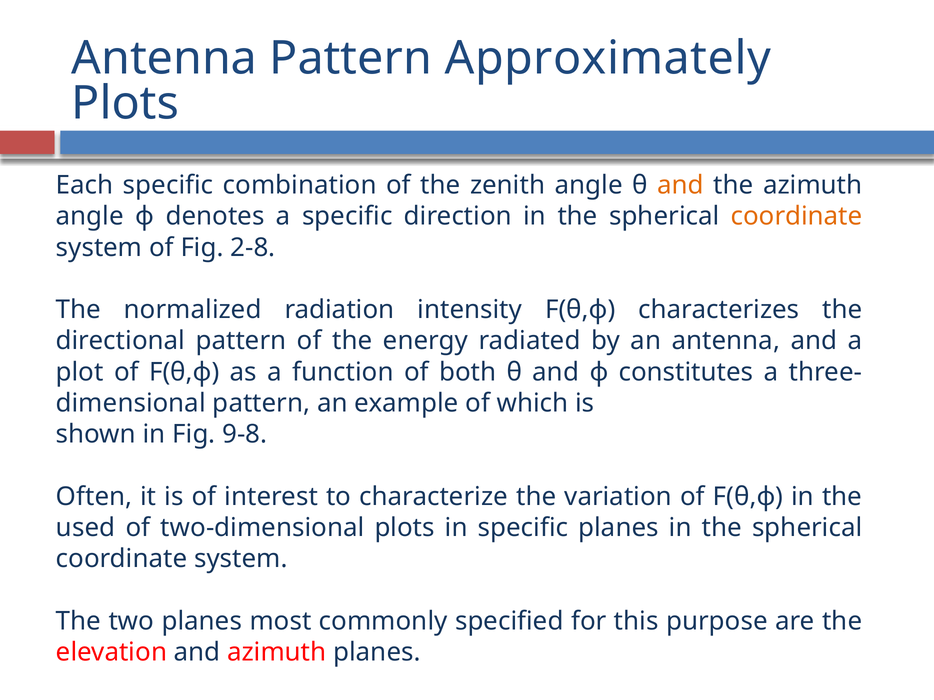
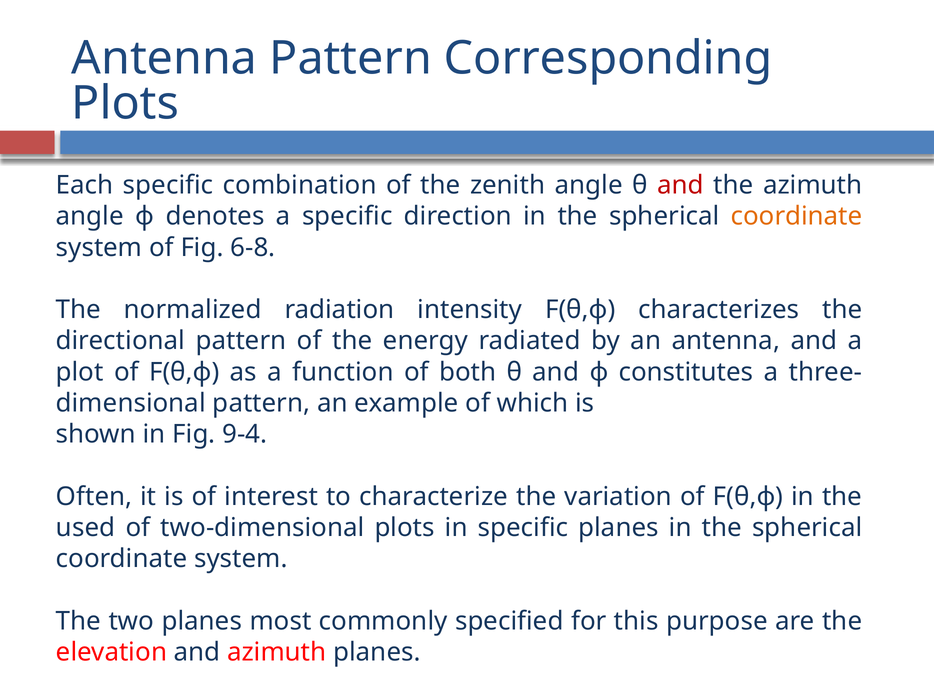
Approximately: Approximately -> Corresponding (608, 58)
and colour: orange -> red (681, 185)
2-8: 2-8 -> 6-8 (253, 248)
9-8: 9-8 -> 9-4 (245, 435)
